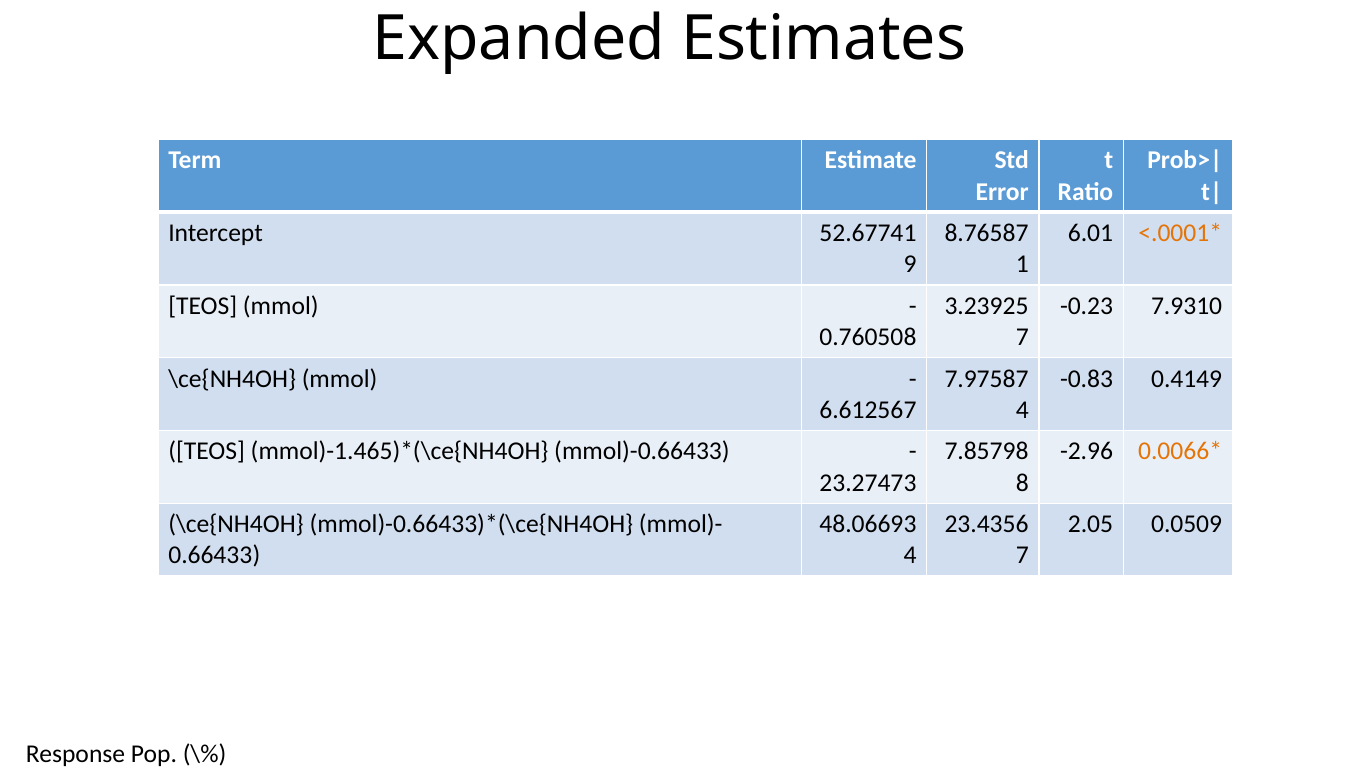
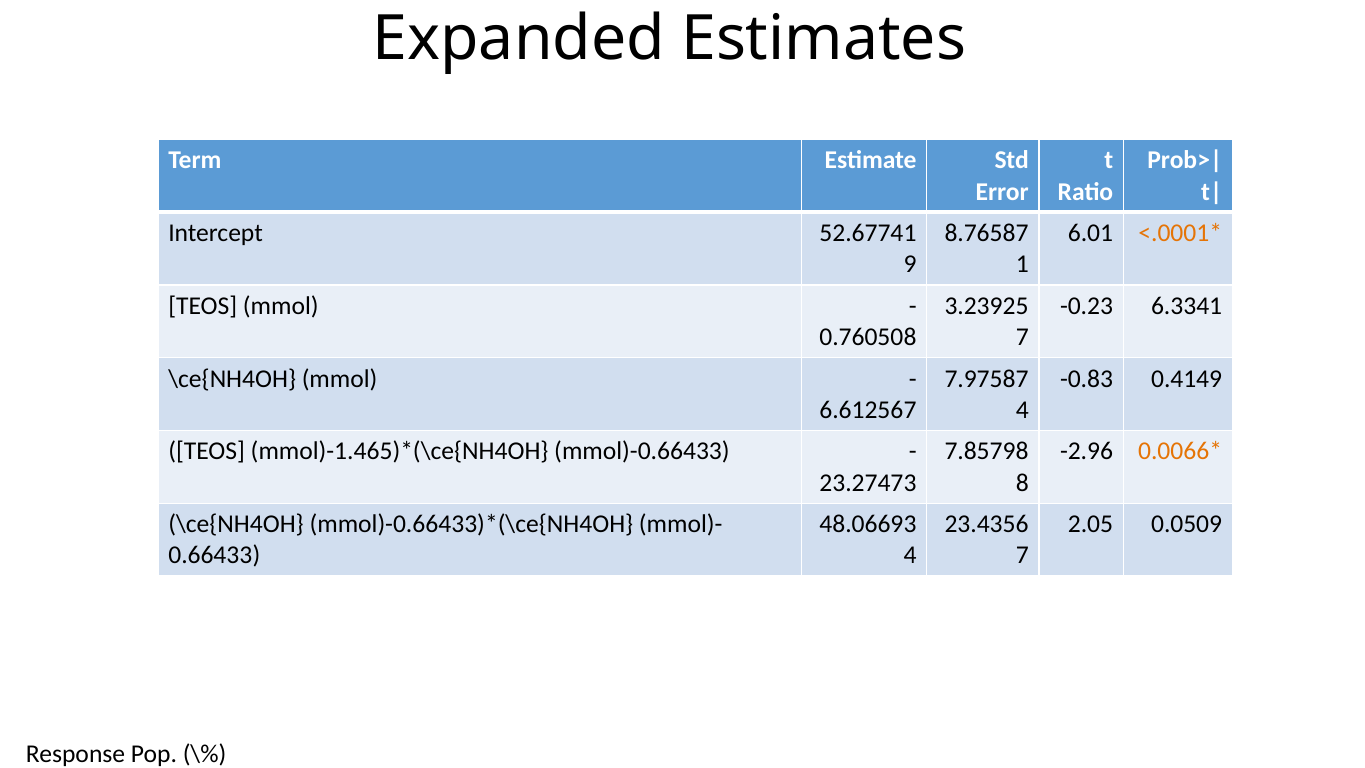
7.9310: 7.9310 -> 6.3341 (1187, 306)
